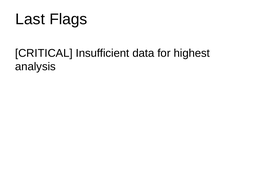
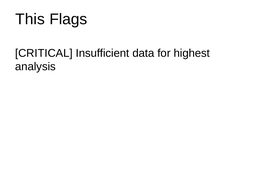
Last: Last -> This (30, 19)
